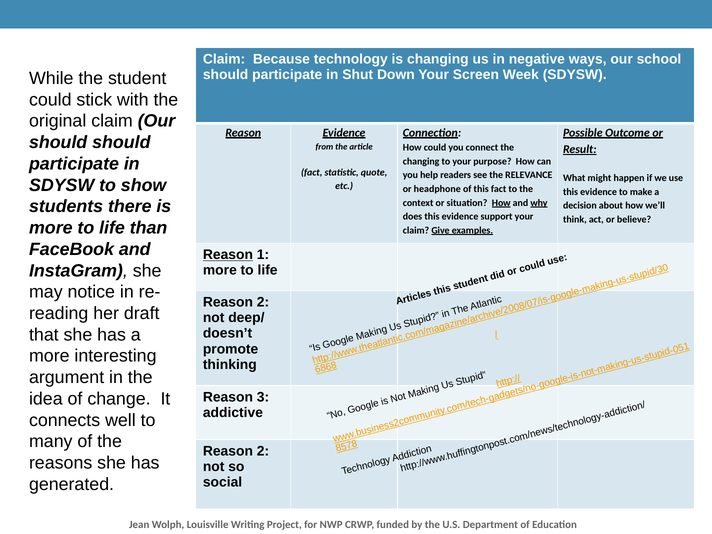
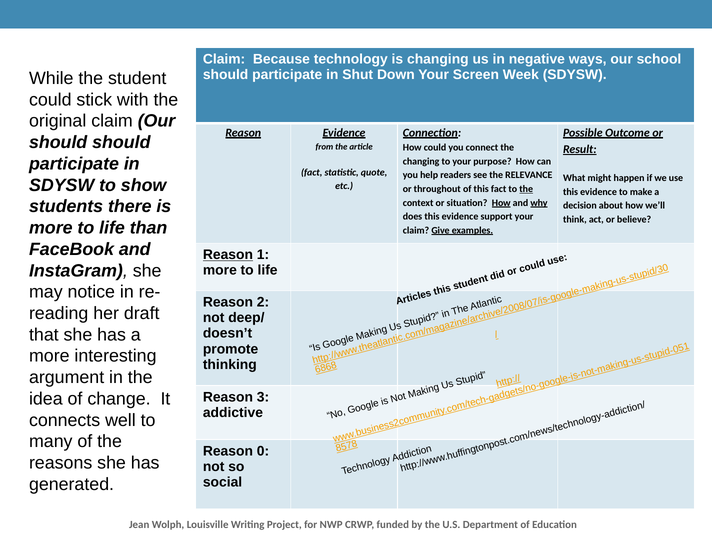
headphone: headphone -> throughout (437, 189)
the underline: none -> present (526, 189)
2: 2 -> 0 (263, 451)
